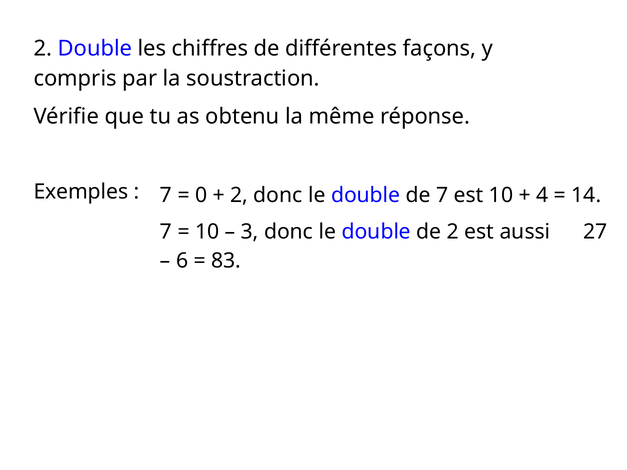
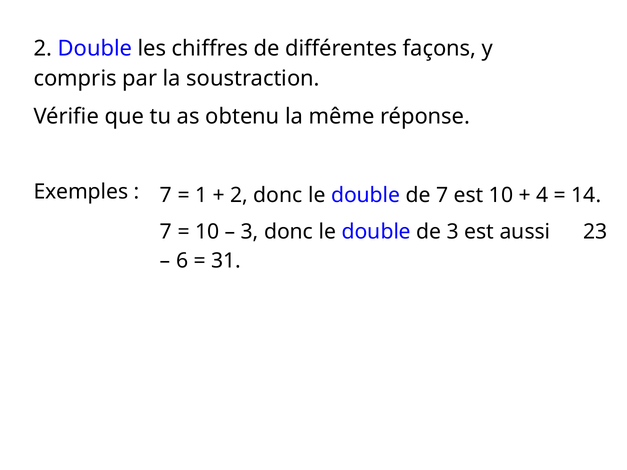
0: 0 -> 1 (201, 195)
de 2: 2 -> 3 (453, 232)
27: 27 -> 23 (595, 232)
83: 83 -> 31 (226, 261)
